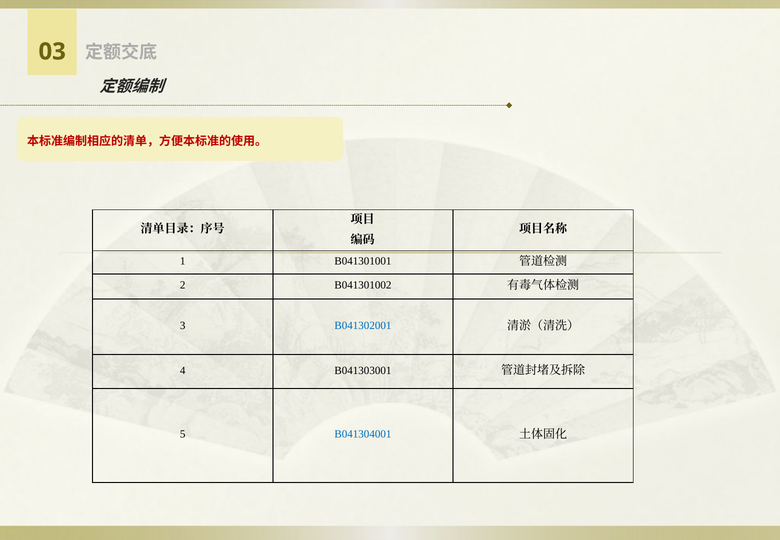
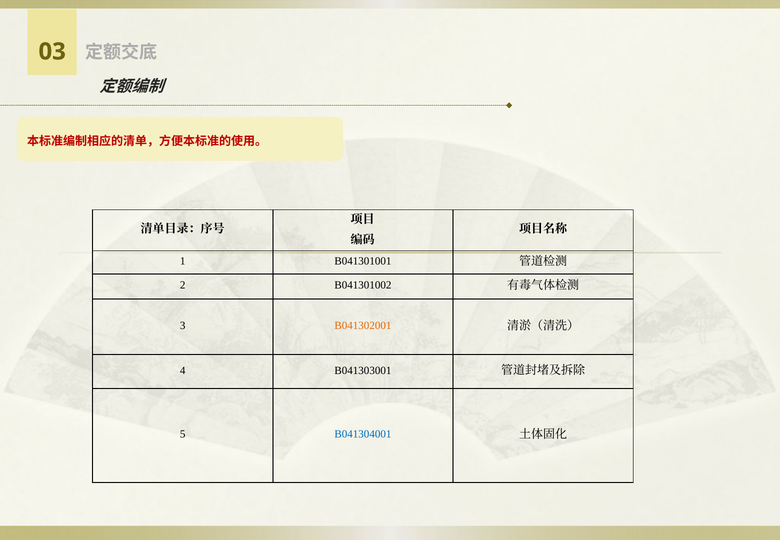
B041302001 colour: blue -> orange (363, 326)
